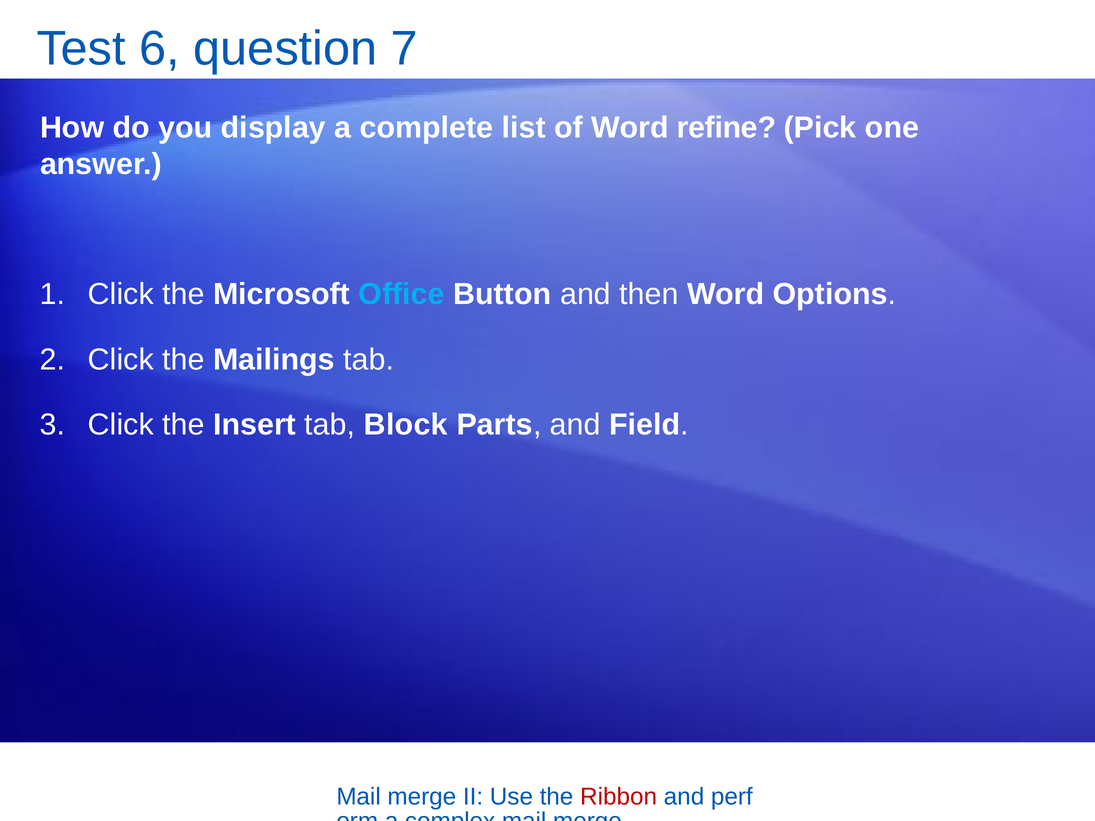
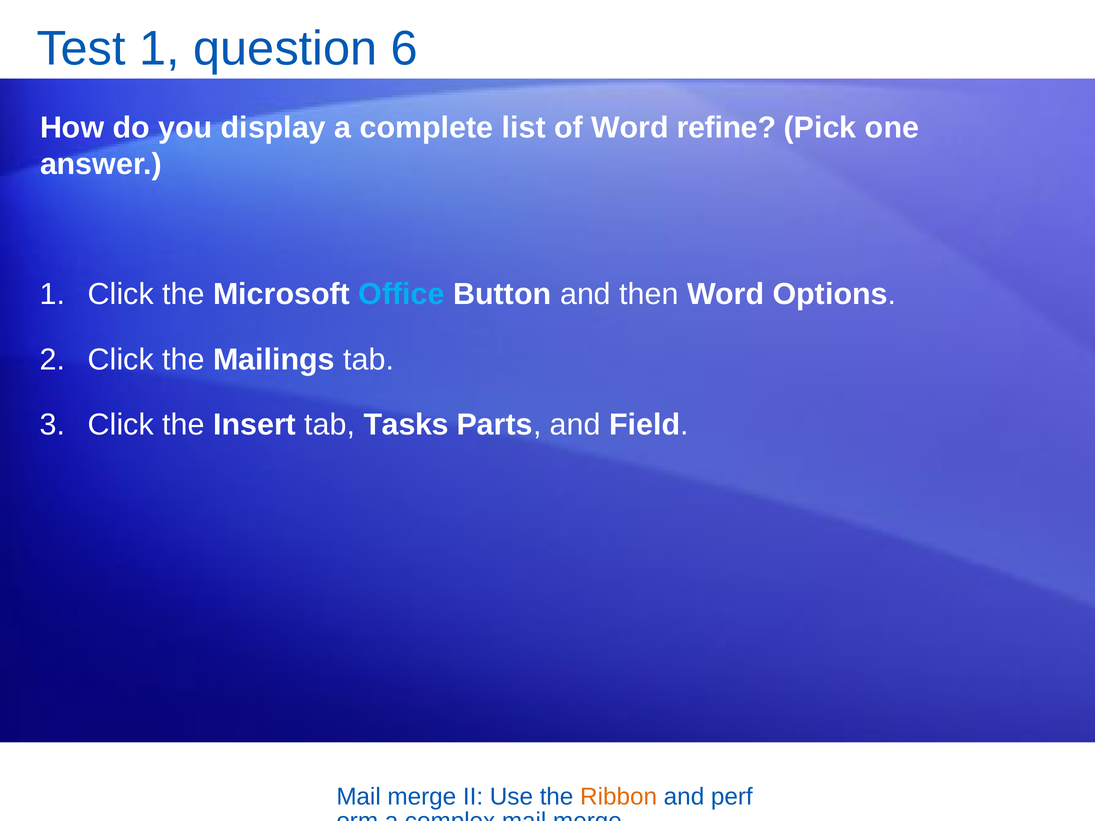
Test 6: 6 -> 1 (160, 49)
7: 7 -> 6 (404, 49)
Block: Block -> Tasks (406, 425)
Ribbon colour: red -> orange (619, 797)
